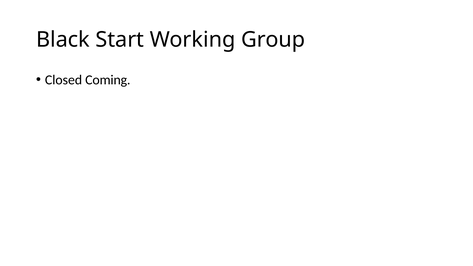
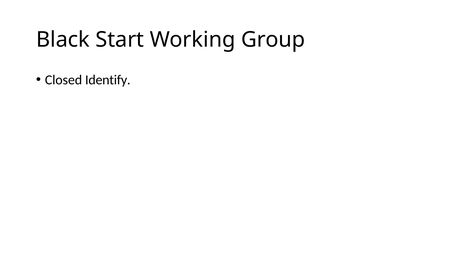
Coming: Coming -> Identify (108, 80)
